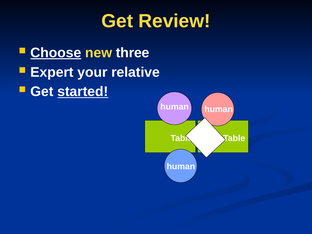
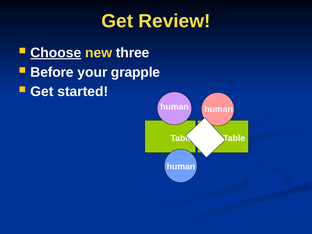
Expert: Expert -> Before (52, 72)
relative: relative -> grapple (136, 72)
started underline: present -> none (83, 92)
